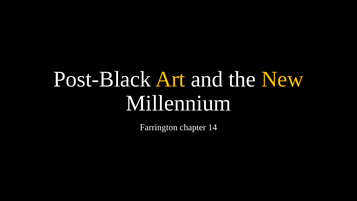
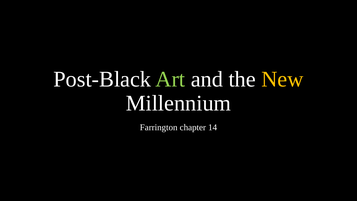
Art colour: yellow -> light green (170, 79)
